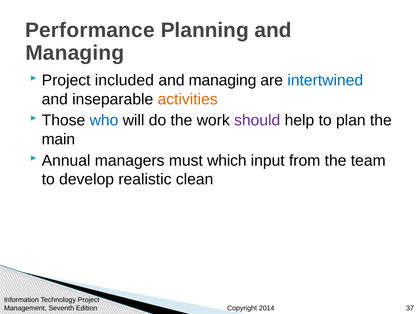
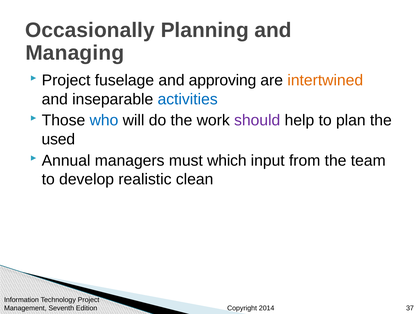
Performance: Performance -> Occasionally (90, 30)
included: included -> fuselage (124, 80)
managing: managing -> approving (223, 80)
intertwined colour: blue -> orange (325, 80)
activities colour: orange -> blue (188, 99)
main: main -> used (58, 139)
